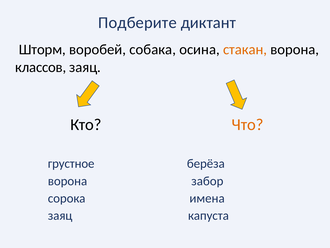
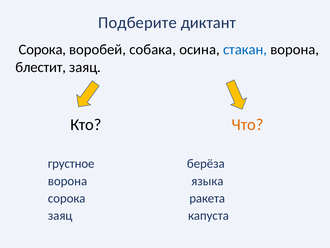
Шторм: Шторм -> Сорока (42, 49)
стакан colour: orange -> blue (245, 49)
классов: классов -> блестит (41, 67)
забор: забор -> языка (207, 181)
имена: имена -> ракета (207, 198)
